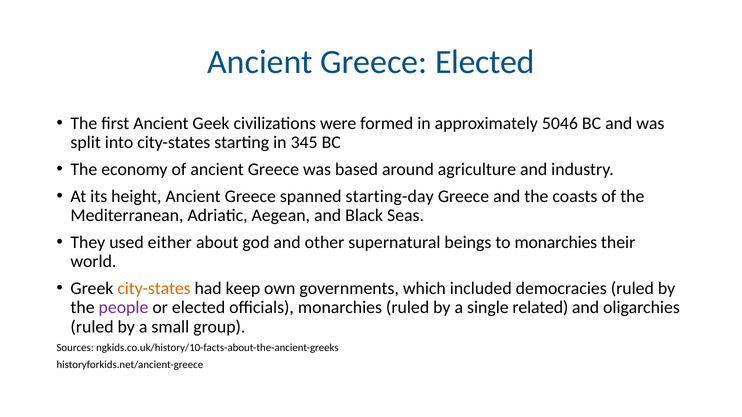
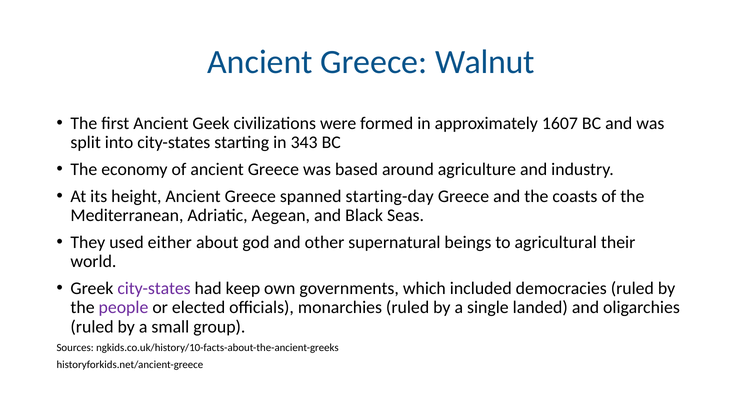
Greece Elected: Elected -> Walnut (485, 62)
5046: 5046 -> 1607 (560, 123)
345: 345 -> 343 (304, 143)
to monarchies: monarchies -> agricultural (556, 243)
city-states colour: orange -> purple (154, 289)
related: related -> landed (540, 308)
